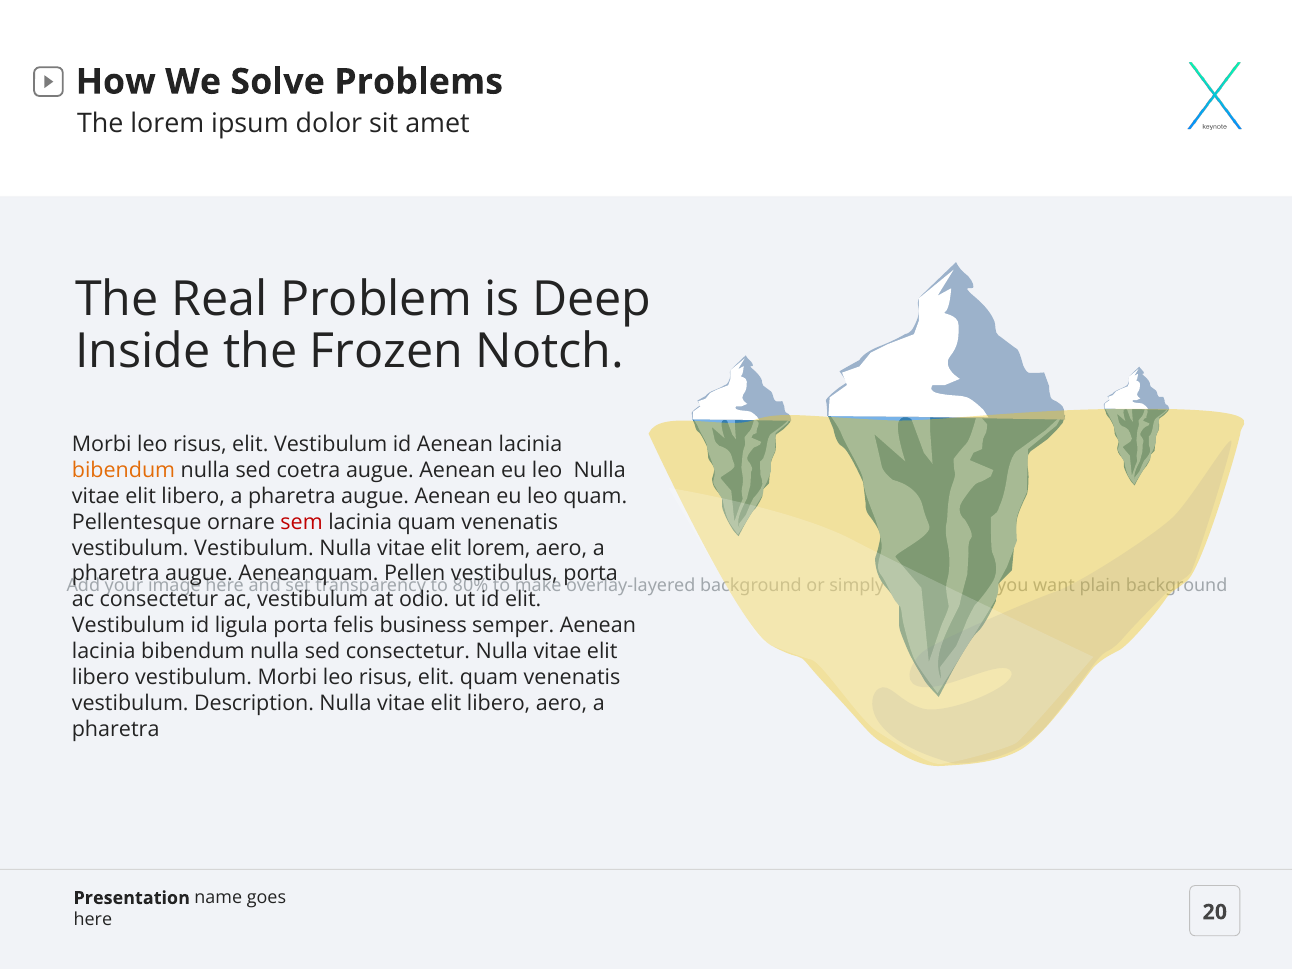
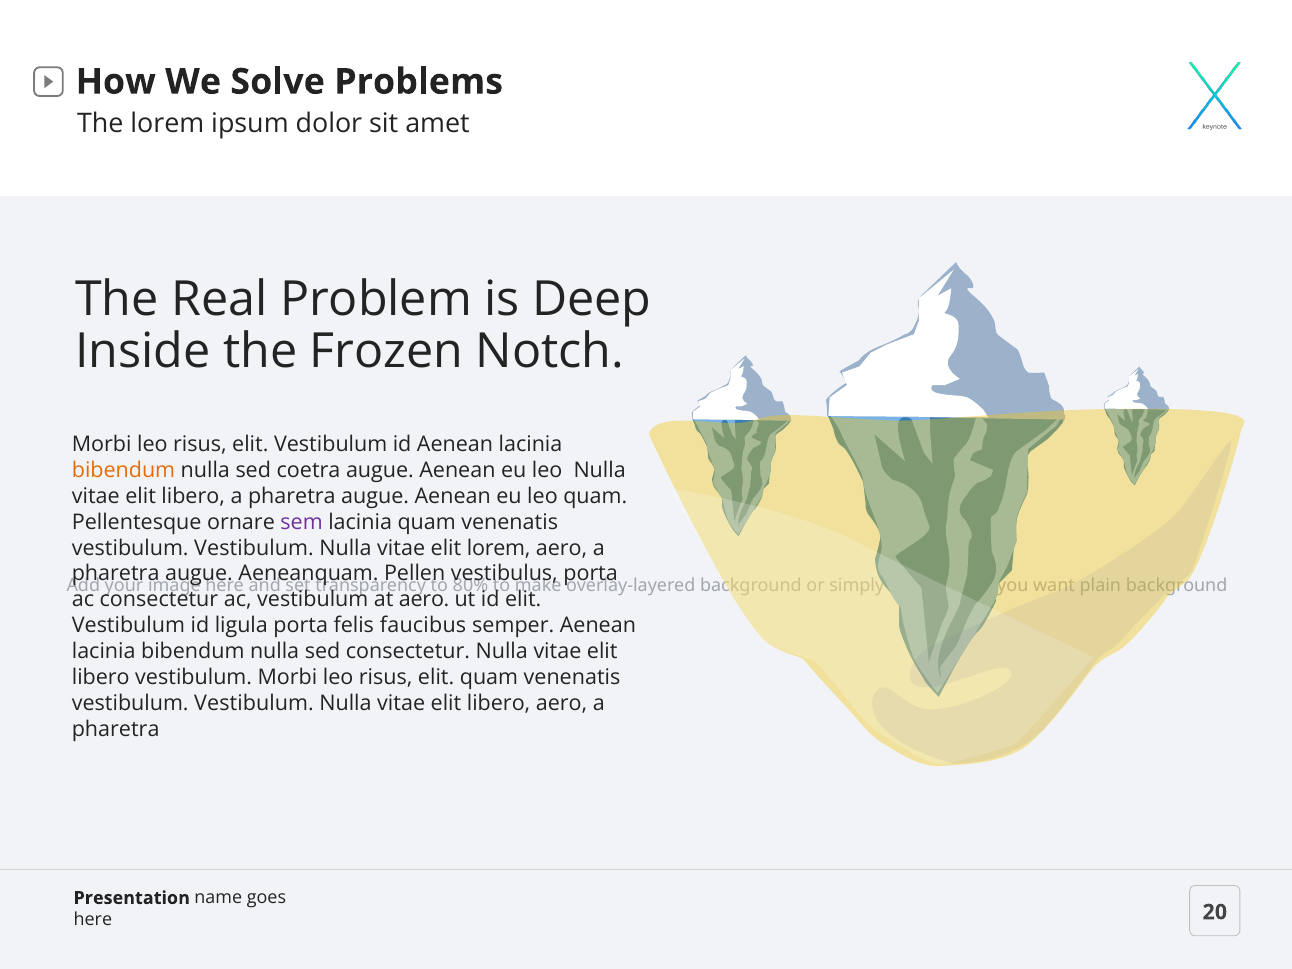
sem colour: red -> purple (302, 522)
at odio: odio -> aero (424, 600)
business: business -> faucibus (423, 626)
Description: Description -> Vestibulum (254, 703)
